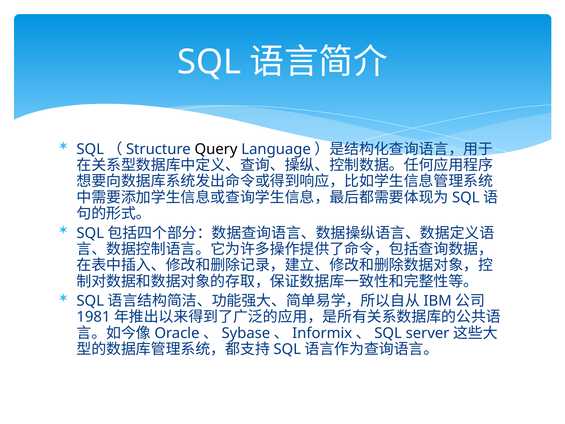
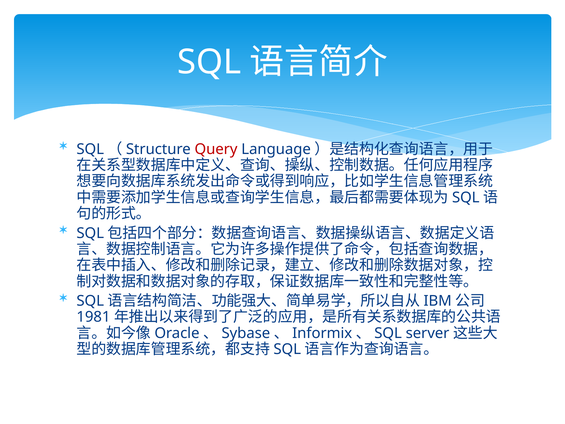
Query colour: black -> red (216, 149)
